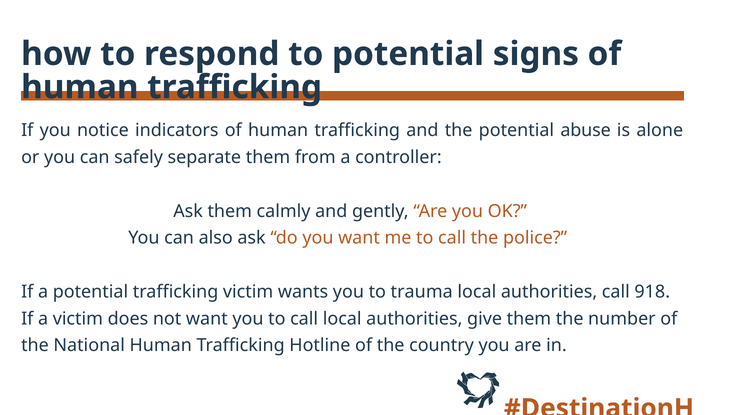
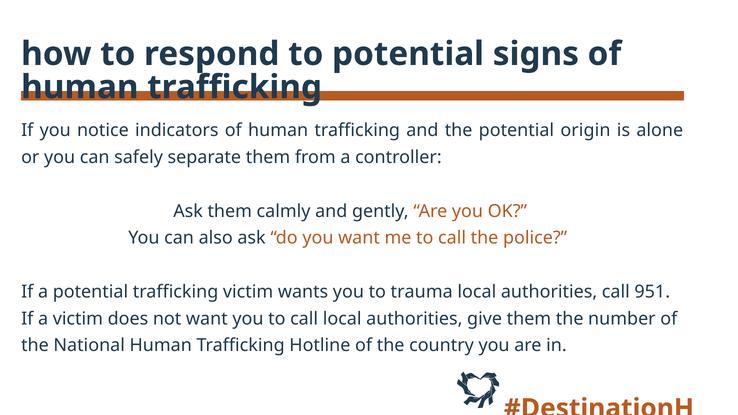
abuse: abuse -> origin (585, 130)
918: 918 -> 951 (652, 292)
